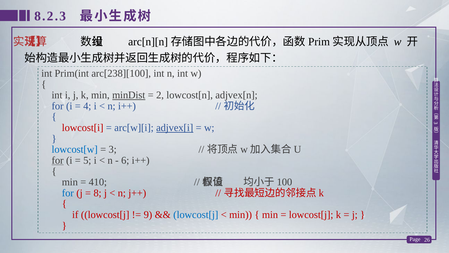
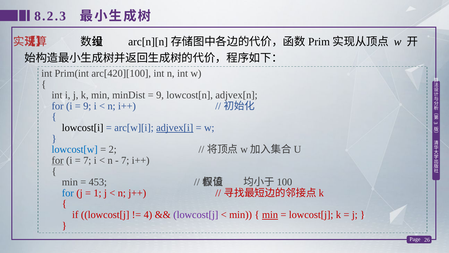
arc[238][100: arc[238][100 -> arc[420][100 (121, 73)
minDist underline: present -> none (129, 95)
2: 2 -> 9 (160, 95)
4: 4 -> 9 (87, 106)
lowcost[i colour: red -> black (83, 128)
3: 3 -> 2 (113, 149)
5: 5 -> 7 (87, 160)
6: 6 -> 7 (125, 160)
410: 410 -> 453 (98, 182)
8: 8 -> 1 (98, 193)
9: 9 -> 4 (148, 214)
lowcost[j colour: blue -> purple (196, 214)
min underline: none -> present (270, 214)
